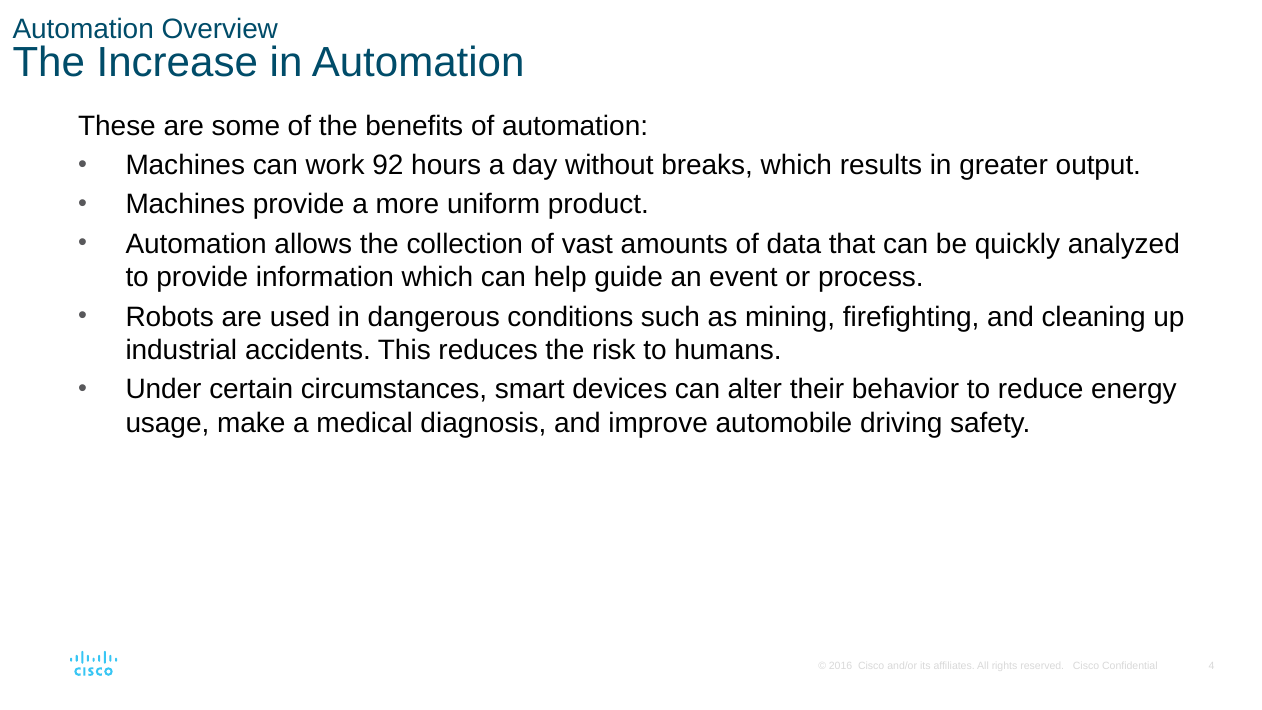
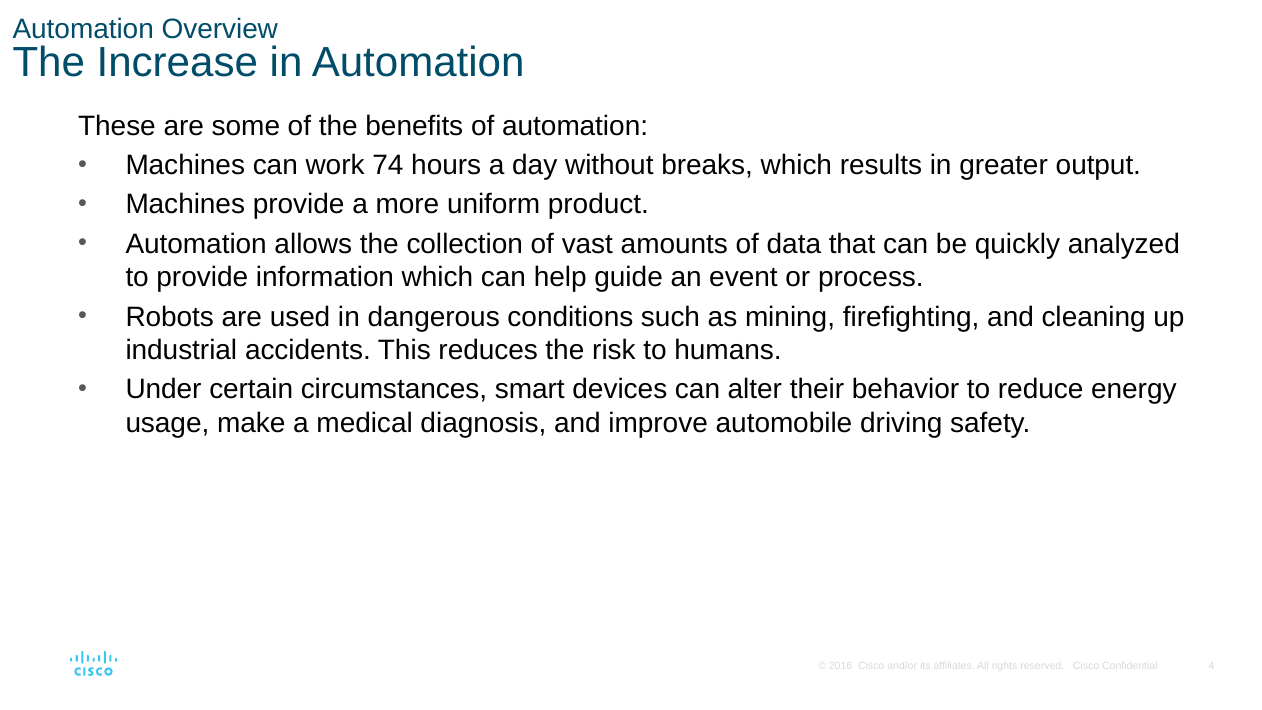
92: 92 -> 74 (388, 165)
